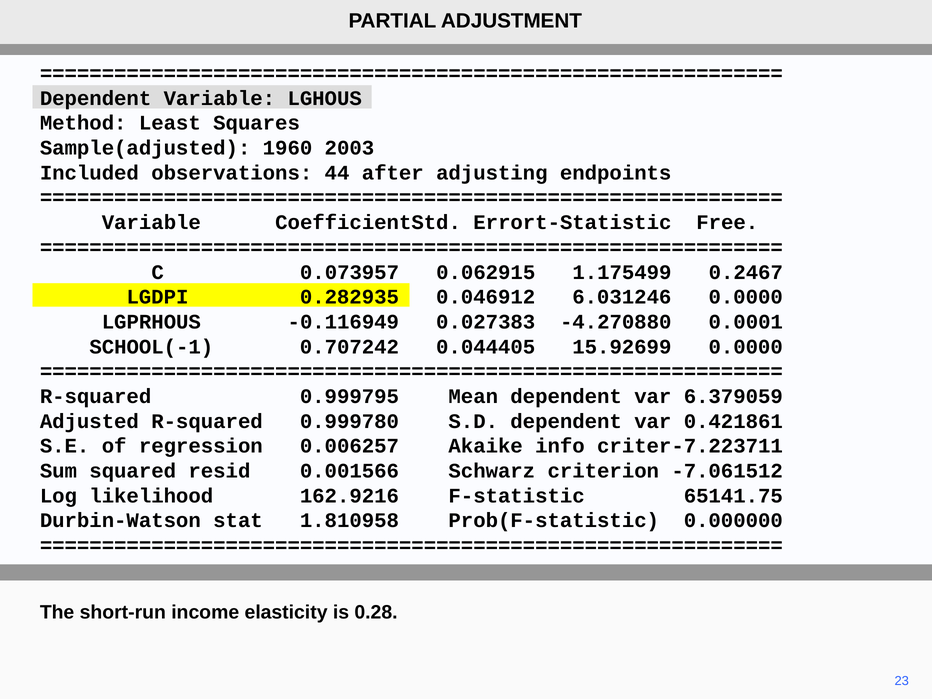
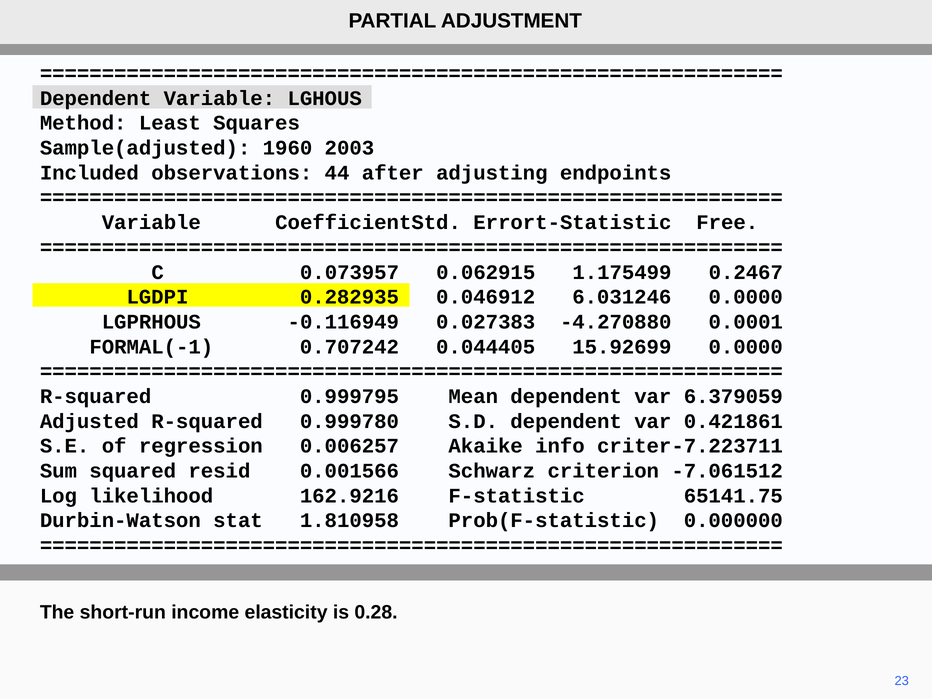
SCHOOL(-1: SCHOOL(-1 -> FORMAL(-1 (151, 347)
